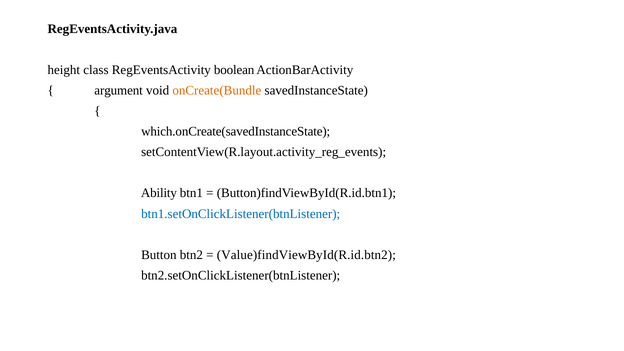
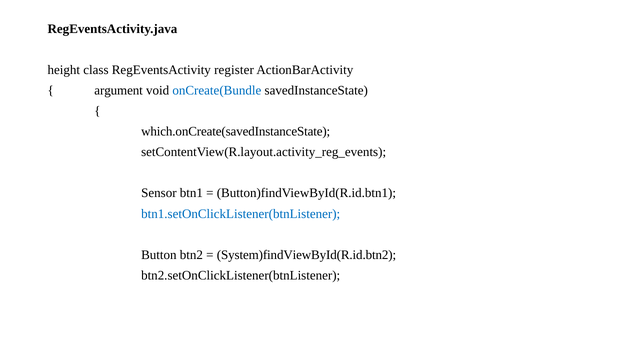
boolean: boolean -> register (234, 70)
onCreate(Bundle colour: orange -> blue (217, 90)
Ability: Ability -> Sensor (159, 193)
Value)findViewById(R.id.btn2: Value)findViewById(R.id.btn2 -> System)findViewById(R.id.btn2 (306, 255)
